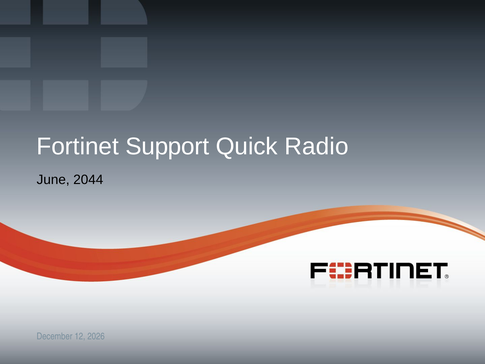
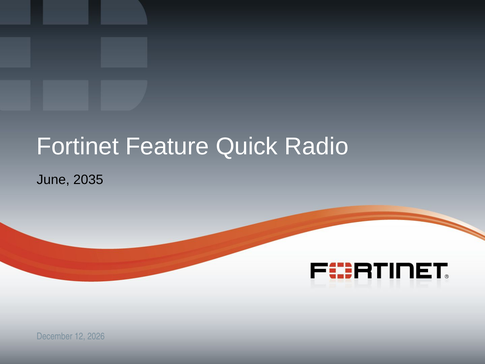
Support: Support -> Feature (167, 146)
2044: 2044 -> 2035 (88, 180)
